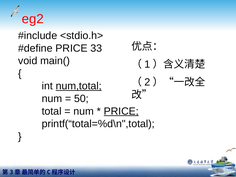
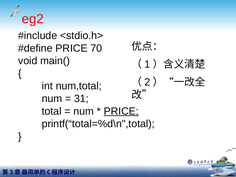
33: 33 -> 70 (96, 48)
num,total underline: present -> none (79, 86)
50: 50 -> 31 (81, 99)
